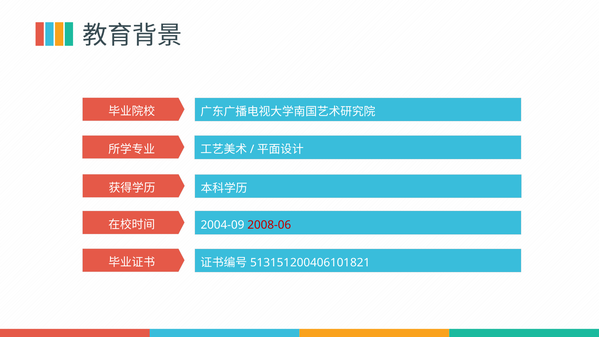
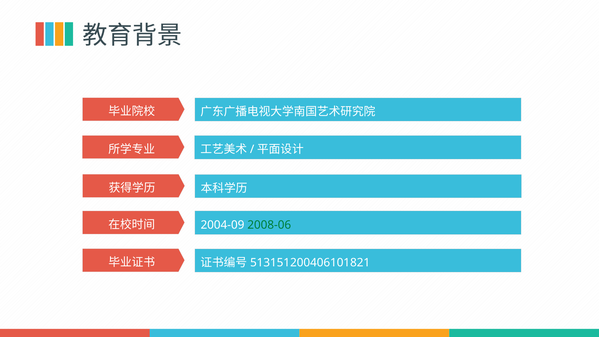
2008-06 colour: red -> green (269, 225)
